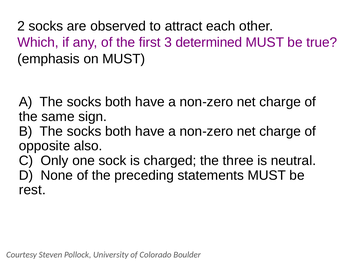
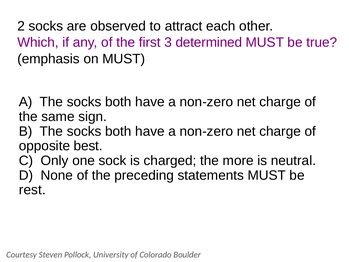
also: also -> best (88, 146)
three: three -> more (238, 160)
